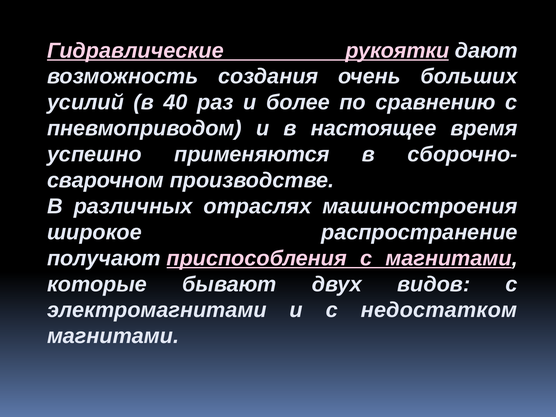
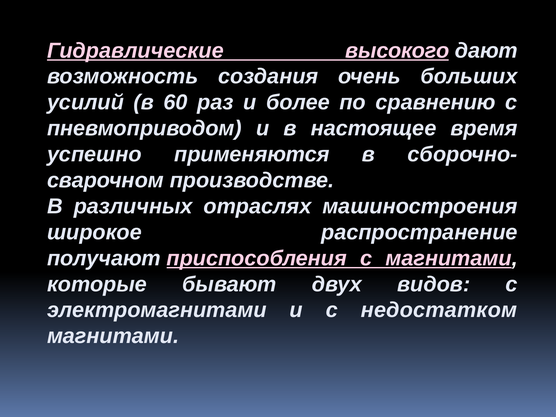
рукоятки: рукоятки -> высокого (397, 51)
40: 40 -> 60 (176, 102)
